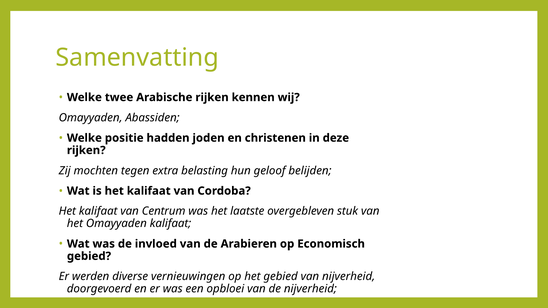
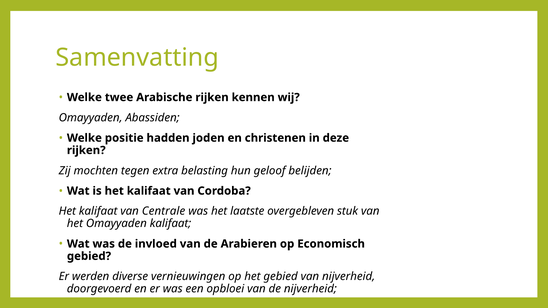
Centrum: Centrum -> Centrale (164, 211)
